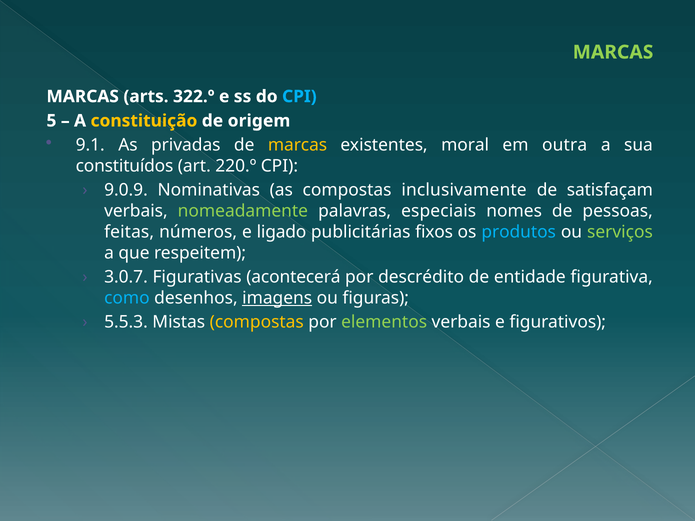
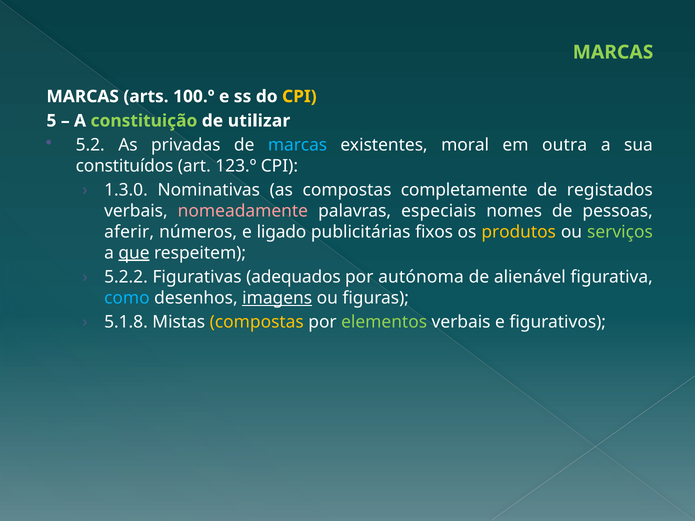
322.º: 322.º -> 100.º (194, 97)
CPI colour: light blue -> yellow (299, 97)
constituição colour: yellow -> light green (144, 121)
origem: origem -> utilizar (259, 121)
9.1: 9.1 -> 5.2 (90, 145)
marcas colour: yellow -> light blue (298, 145)
220.º: 220.º -> 123.º (236, 166)
9.0.9: 9.0.9 -> 1.3.0 (126, 190)
inclusivamente: inclusivamente -> completamente (464, 190)
satisfaçam: satisfaçam -> registados (610, 190)
nomeadamente colour: light green -> pink (243, 211)
feitas: feitas -> aferir (129, 232)
produtos colour: light blue -> yellow (519, 232)
que underline: none -> present (134, 253)
3.0.7: 3.0.7 -> 5.2.2 (126, 277)
acontecerá: acontecerá -> adequados (293, 277)
descrédito: descrédito -> autónoma (421, 277)
entidade: entidade -> alienável (530, 277)
5.5.3: 5.5.3 -> 5.1.8 (126, 322)
